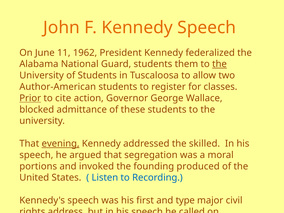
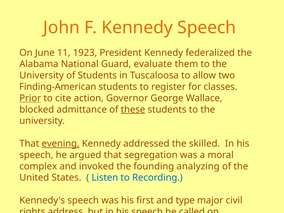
1962: 1962 -> 1923 (85, 53)
Guard students: students -> evaluate (153, 64)
the underline: present -> none (219, 64)
Author-American: Author-American -> Finding-American (58, 87)
these underline: none -> present (133, 110)
portions: portions -> complex (38, 166)
produced: produced -> analyzing (198, 166)
